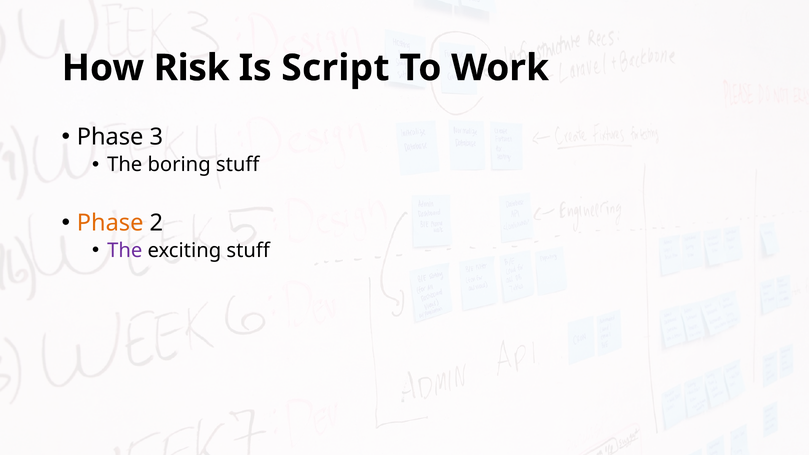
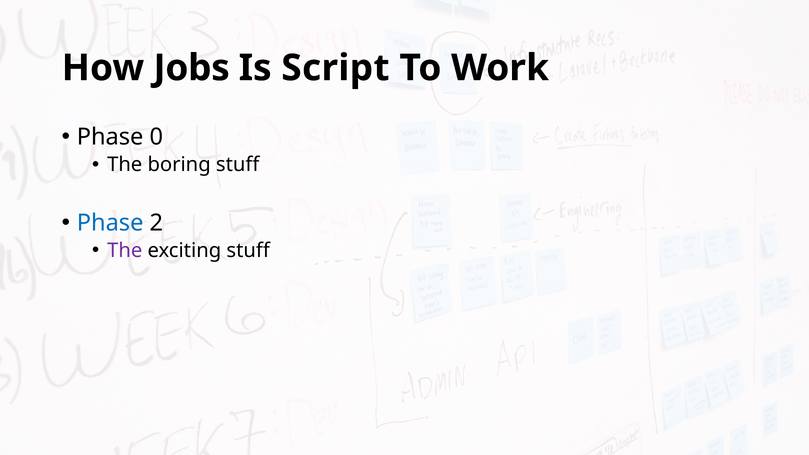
Risk: Risk -> Jobs (192, 68)
3: 3 -> 0 (156, 137)
Phase colour: orange -> blue (110, 223)
